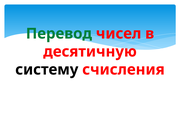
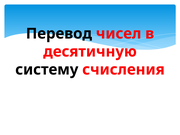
Перевод colour: green -> black (59, 34)
